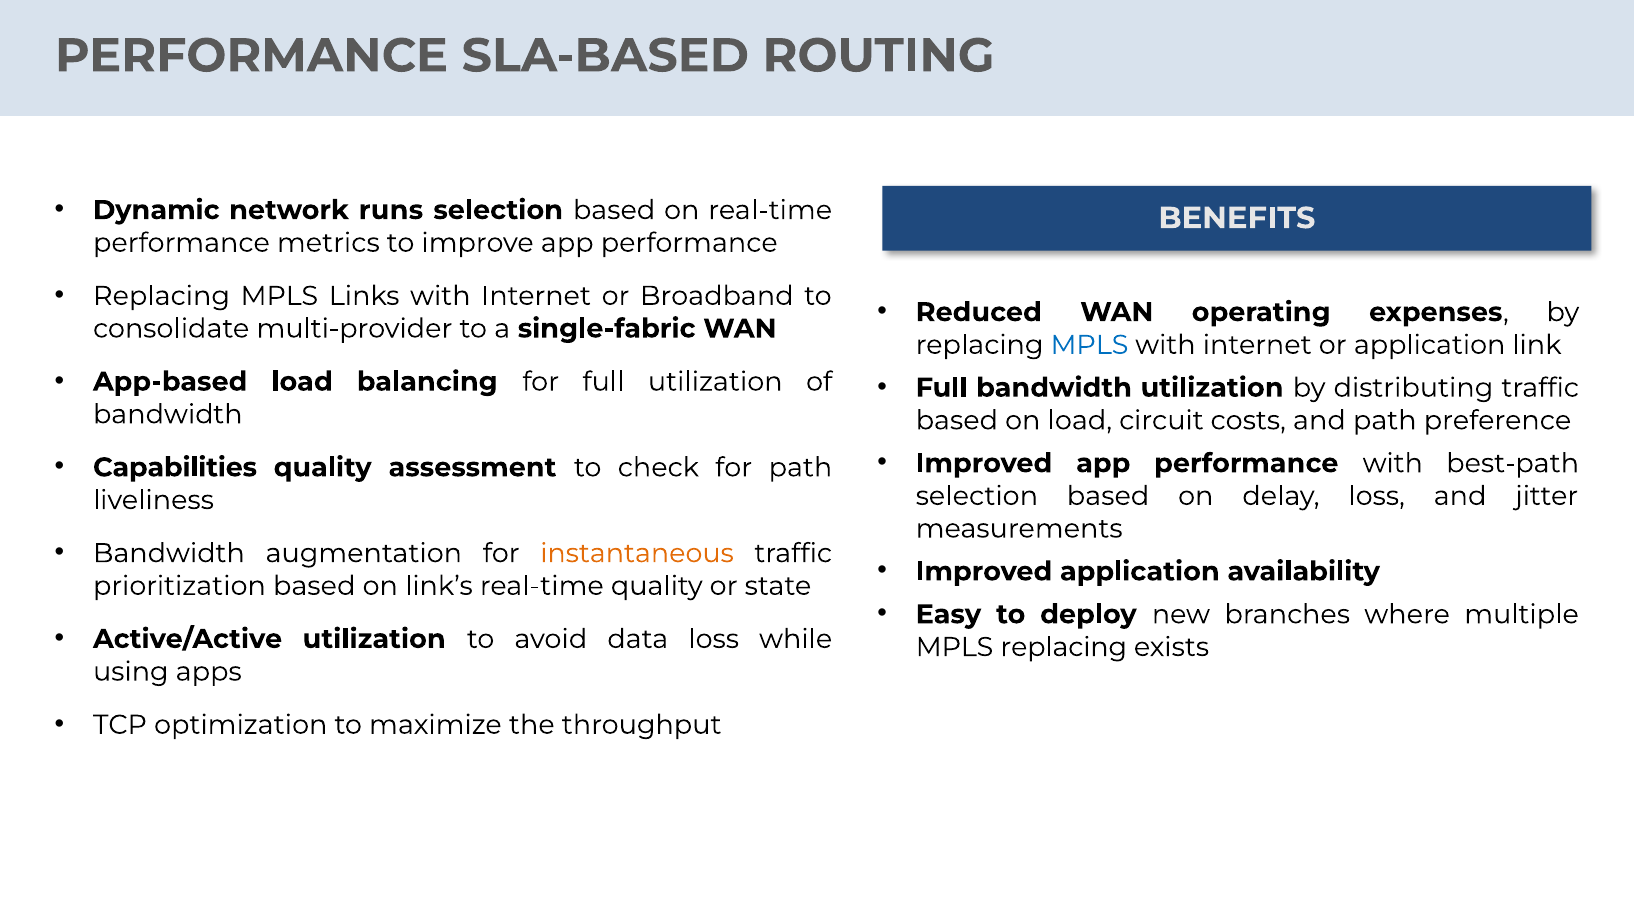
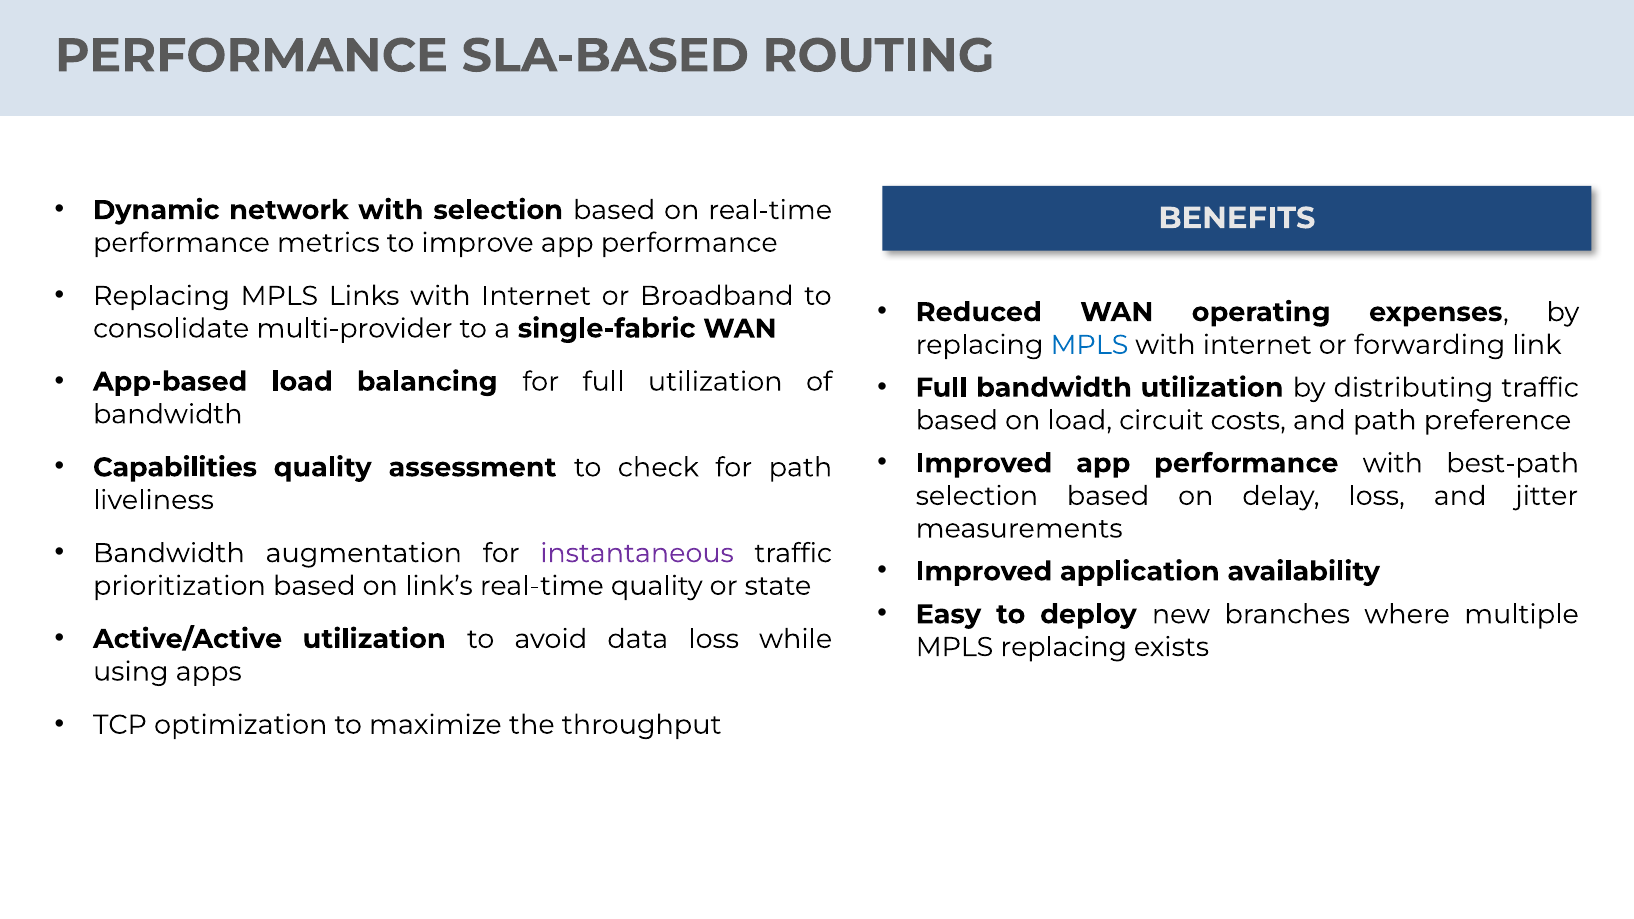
network runs: runs -> with (391, 210)
or application: application -> forwarding (1429, 345)
instantaneous colour: orange -> purple (637, 553)
